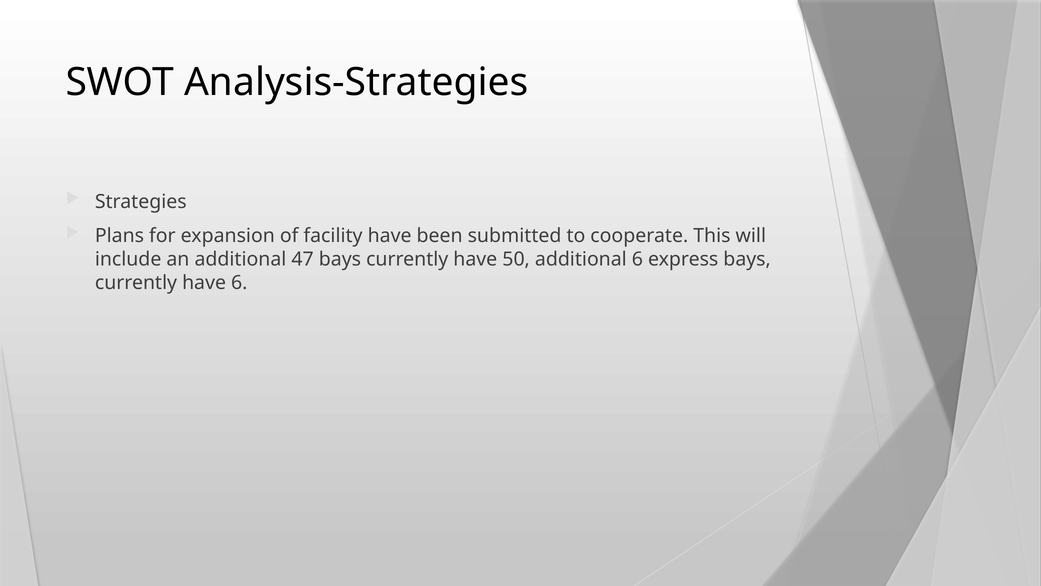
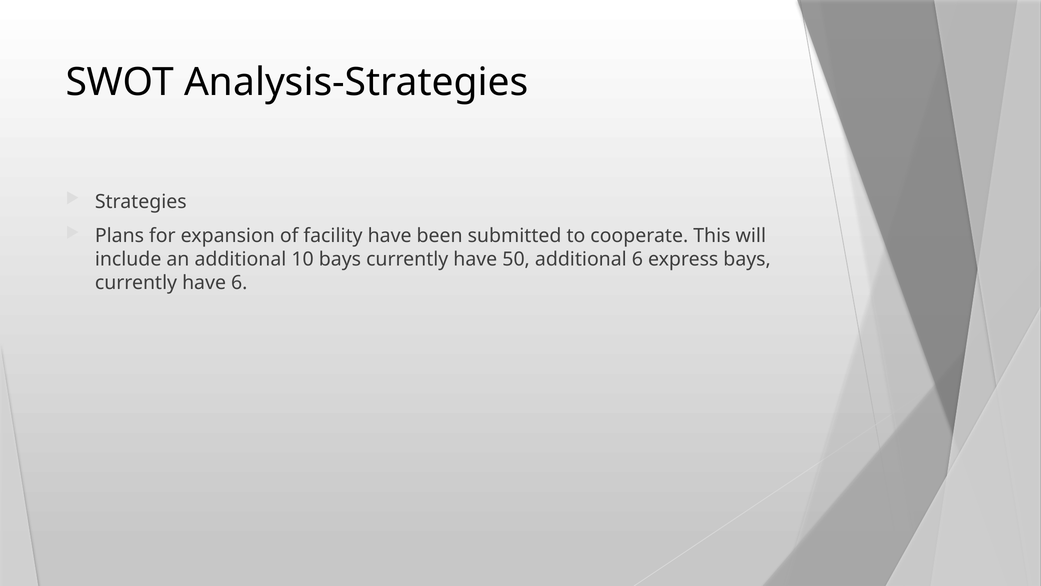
47: 47 -> 10 (303, 259)
